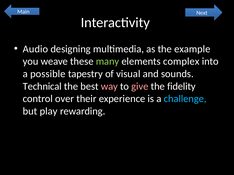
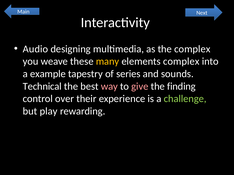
the example: example -> complex (192, 49)
many colour: light green -> yellow (108, 62)
possible: possible -> example (48, 74)
visual: visual -> series (128, 74)
fidelity: fidelity -> finding (181, 87)
challenge colour: light blue -> light green (185, 99)
